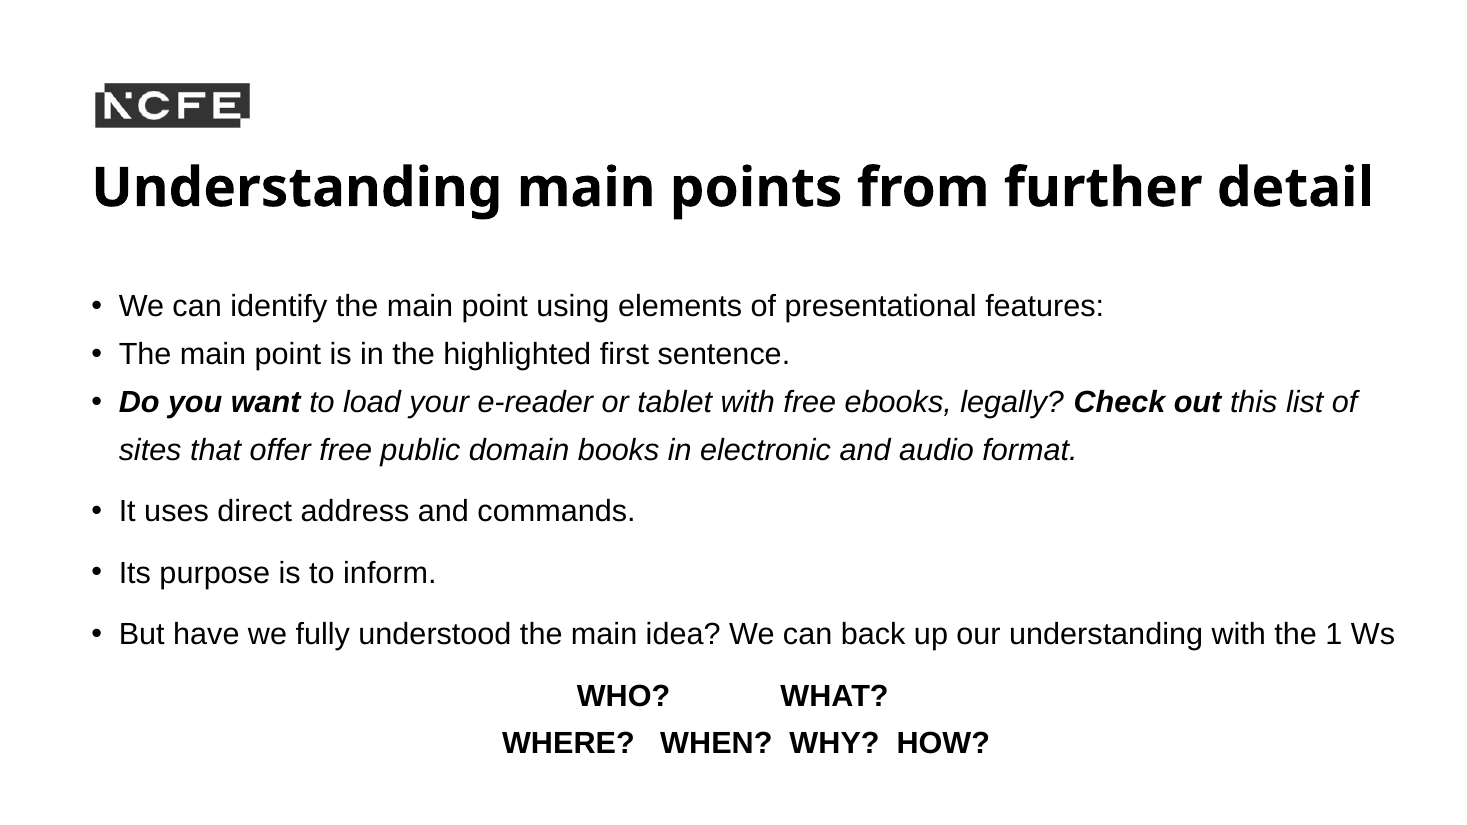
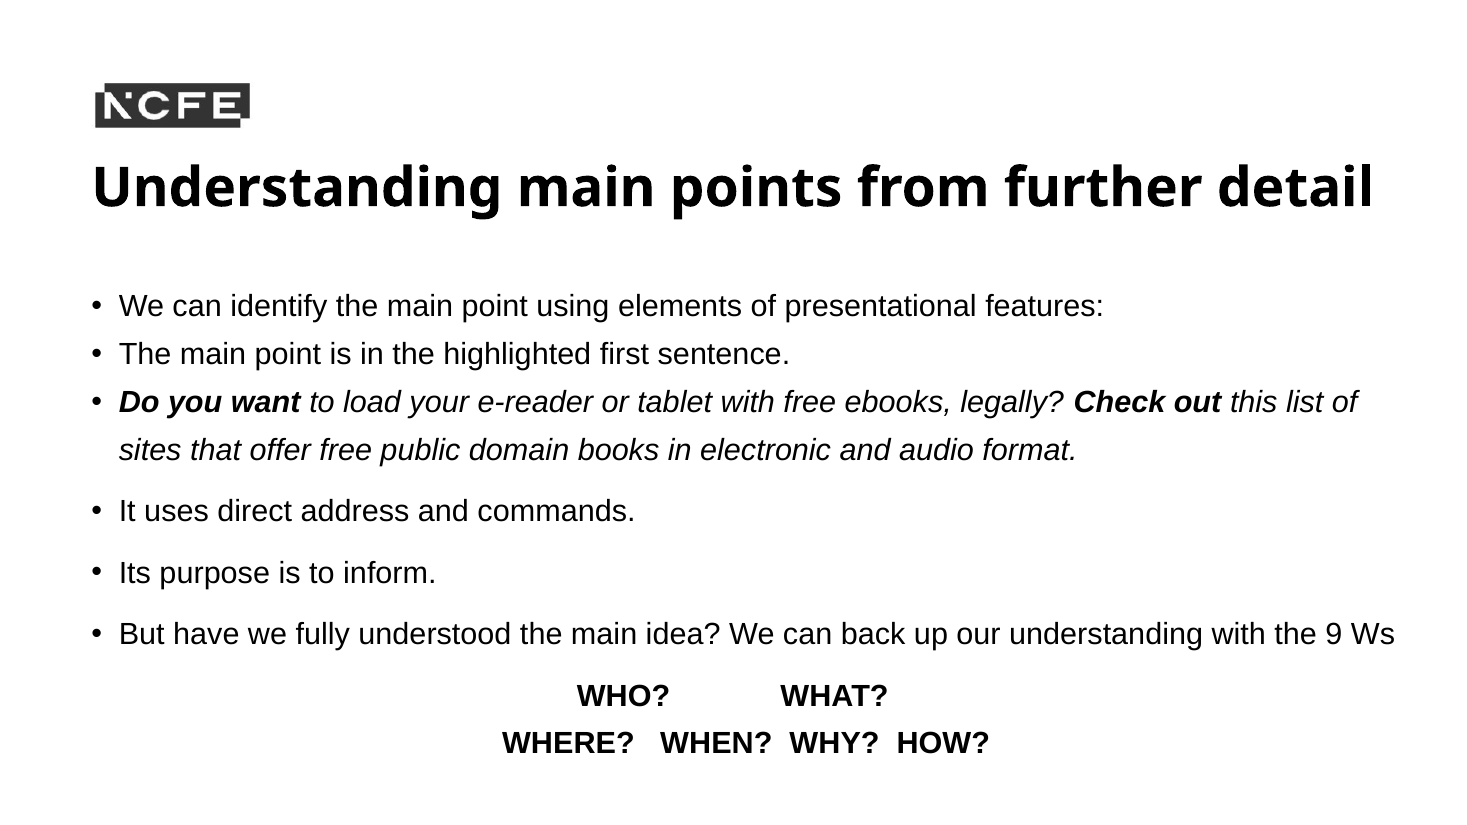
1: 1 -> 9 (1334, 635)
